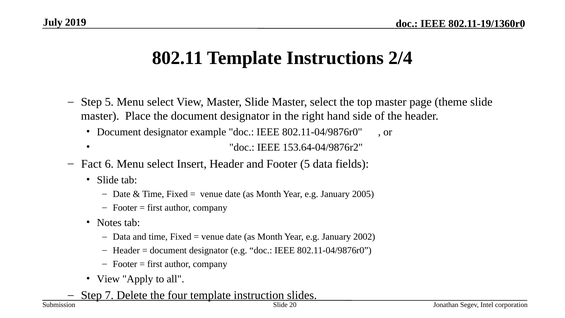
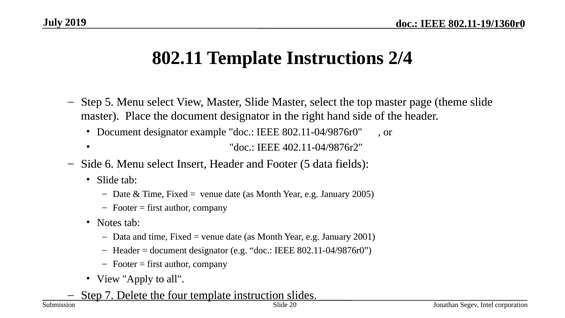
153.64-04/9876r2: 153.64-04/9876r2 -> 402.11-04/9876r2 (323, 147)
Fact: Fact -> Side (91, 164)
2002: 2002 -> 2001 (364, 237)
